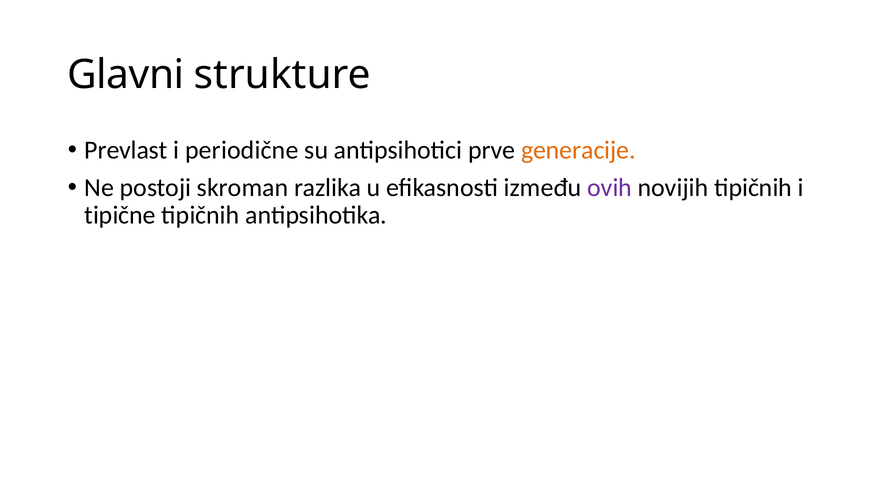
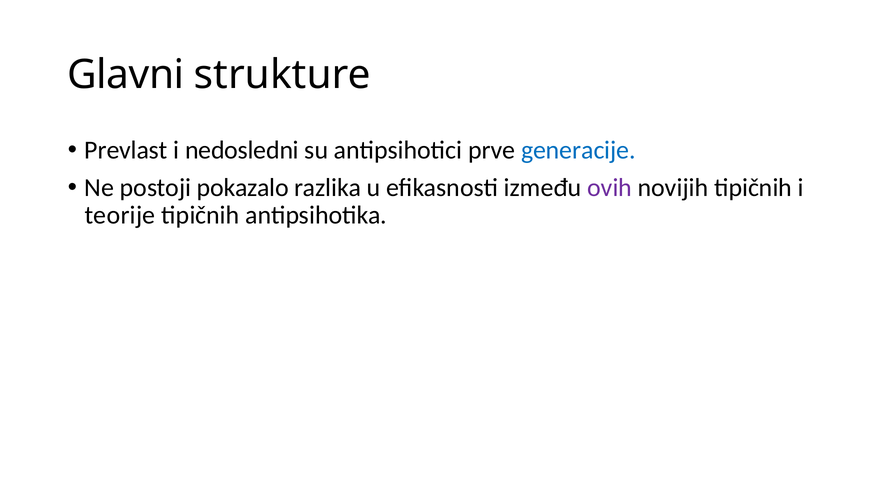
periodične: periodične -> nedosledni (242, 150)
generacije colour: orange -> blue (578, 150)
skroman: skroman -> pokazalo (243, 187)
tipične: tipične -> teorije (120, 215)
